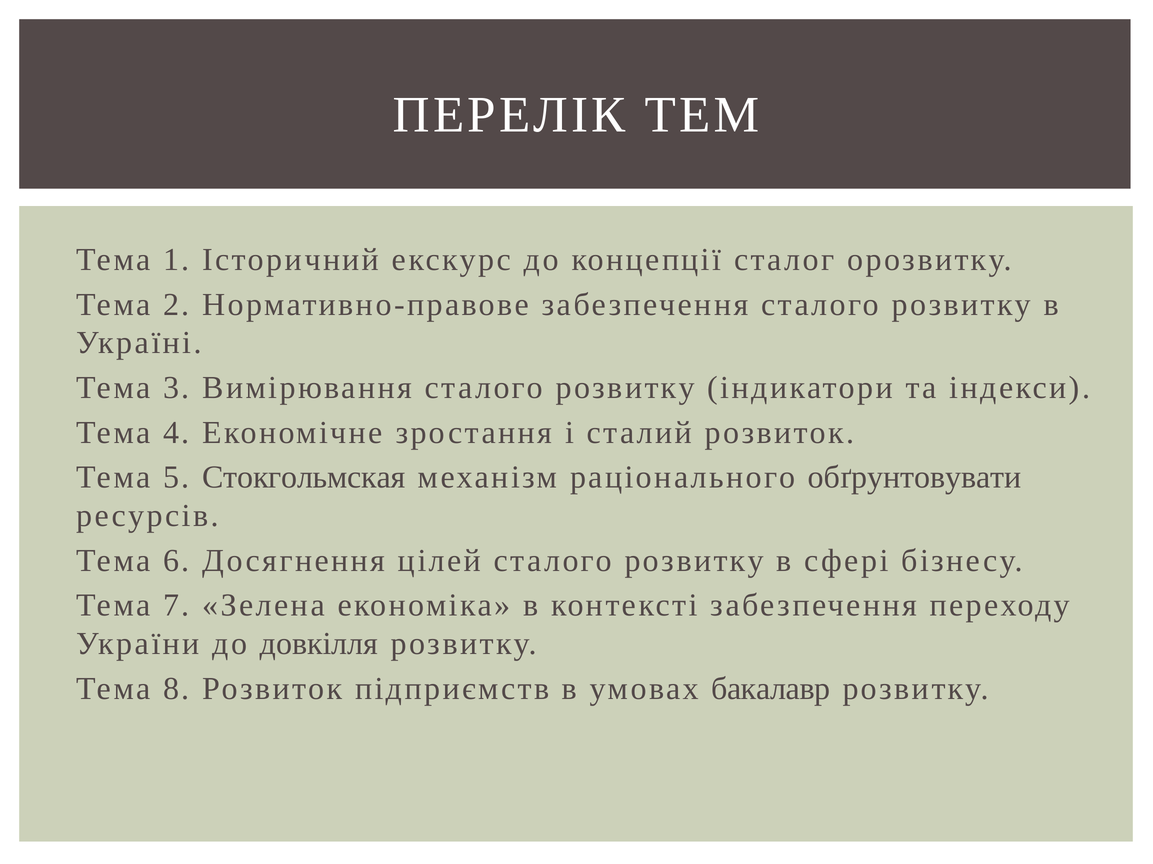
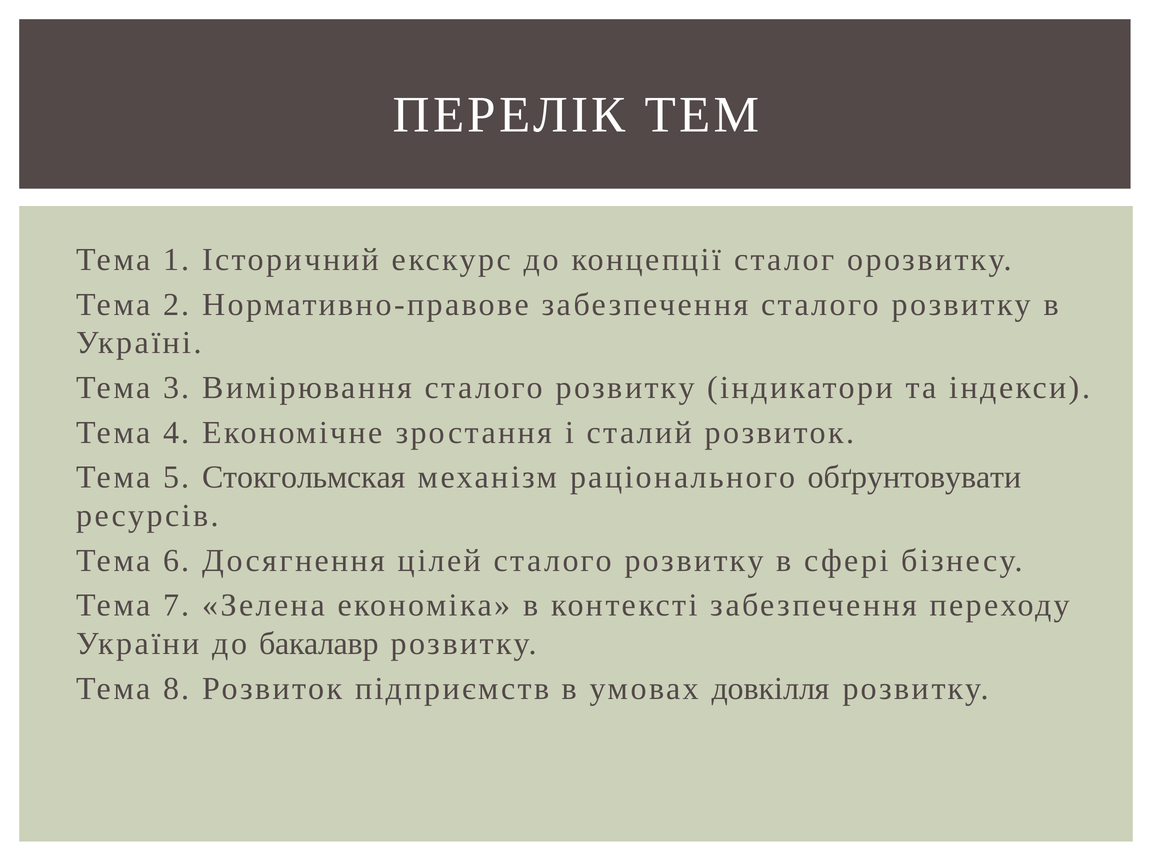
довкілля: довкілля -> бакалавр (319, 644)
бакалавр: бакалавр -> довкілля (771, 689)
